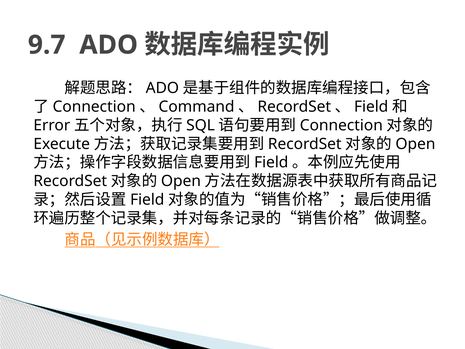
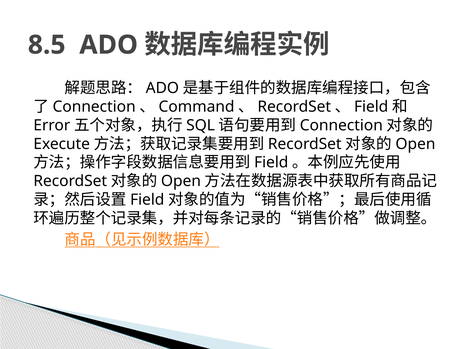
9.7: 9.7 -> 8.5 (47, 45)
